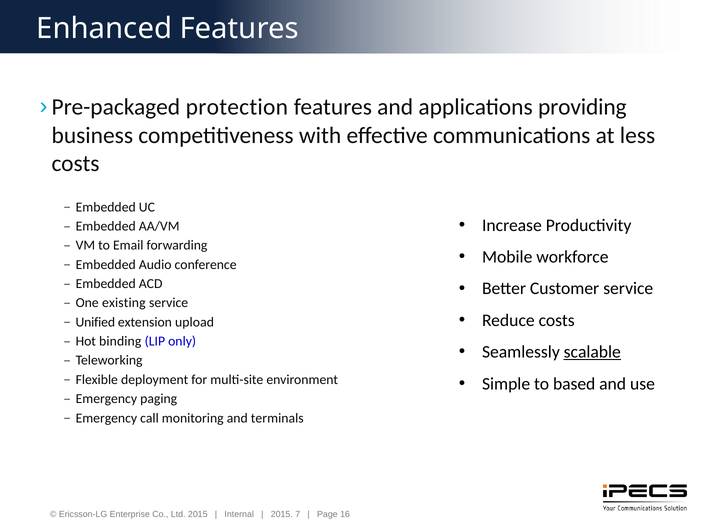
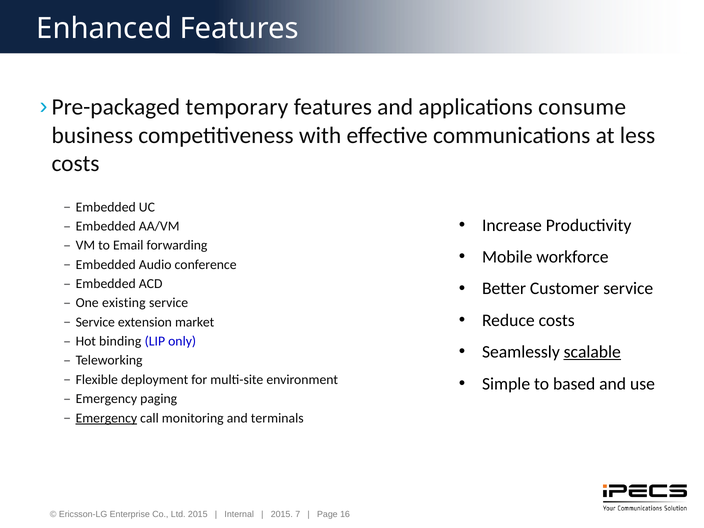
protection: protection -> temporary (237, 107)
providing: providing -> consume (582, 107)
Unified: Unified -> Service (95, 322)
upload: upload -> market (195, 322)
Emergency underline: none -> present (106, 418)
